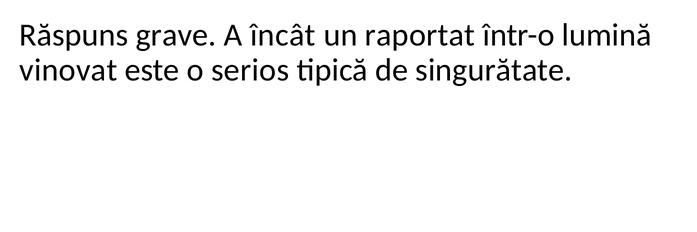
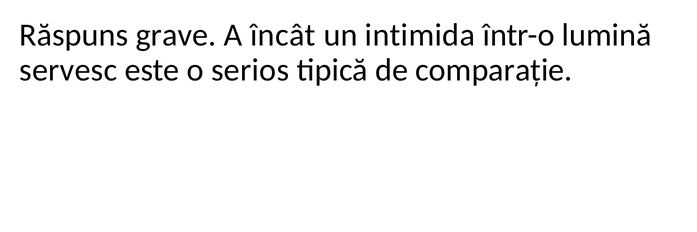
raportat: raportat -> intimida (420, 35)
vinovat: vinovat -> servesc (68, 70)
singurătate: singurătate -> comparație (494, 70)
